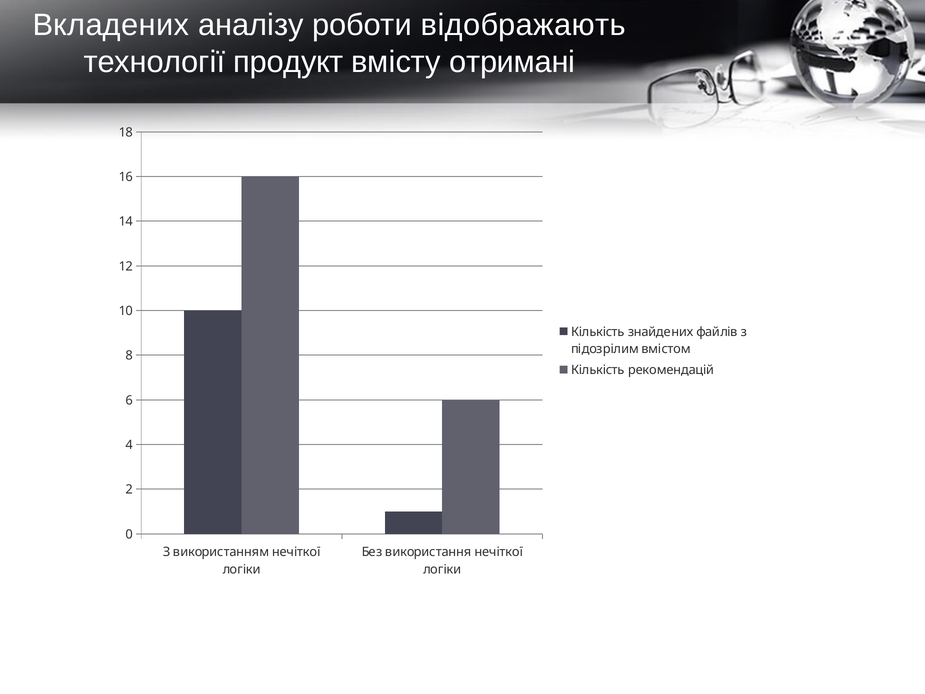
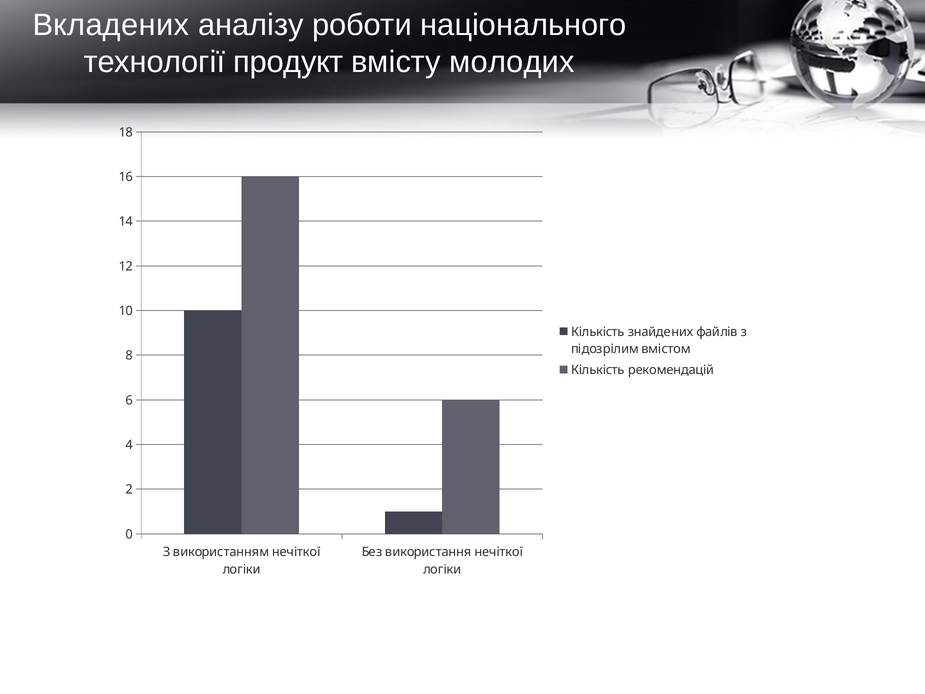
відображають: відображають -> національного (523, 25)
отримані: отримані -> молодих (512, 62)
